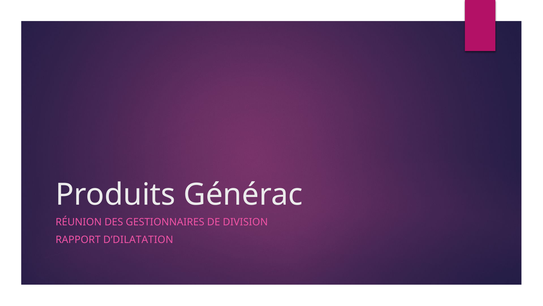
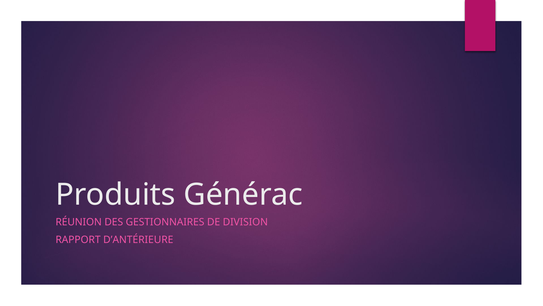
D’DILATATION: D’DILATATION -> D’ANTÉRIEURE (138, 240)
